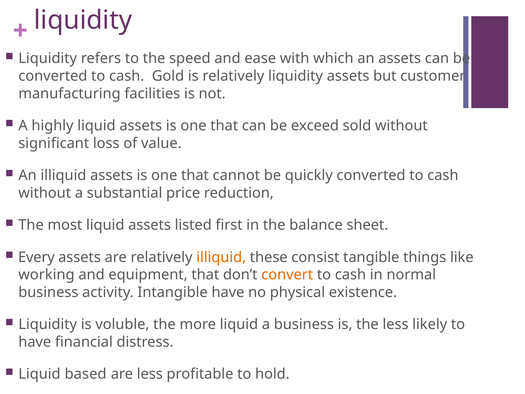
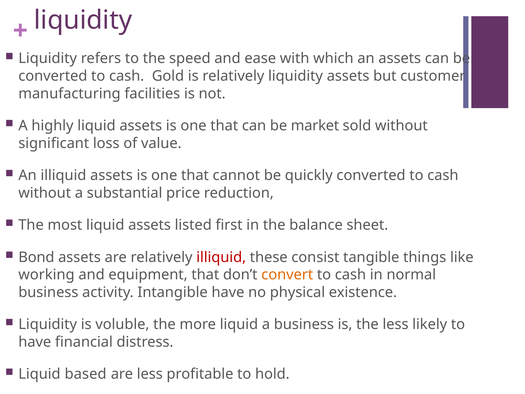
exceed: exceed -> market (315, 126)
Every: Every -> Bond (36, 257)
illiquid colour: orange -> red (221, 257)
